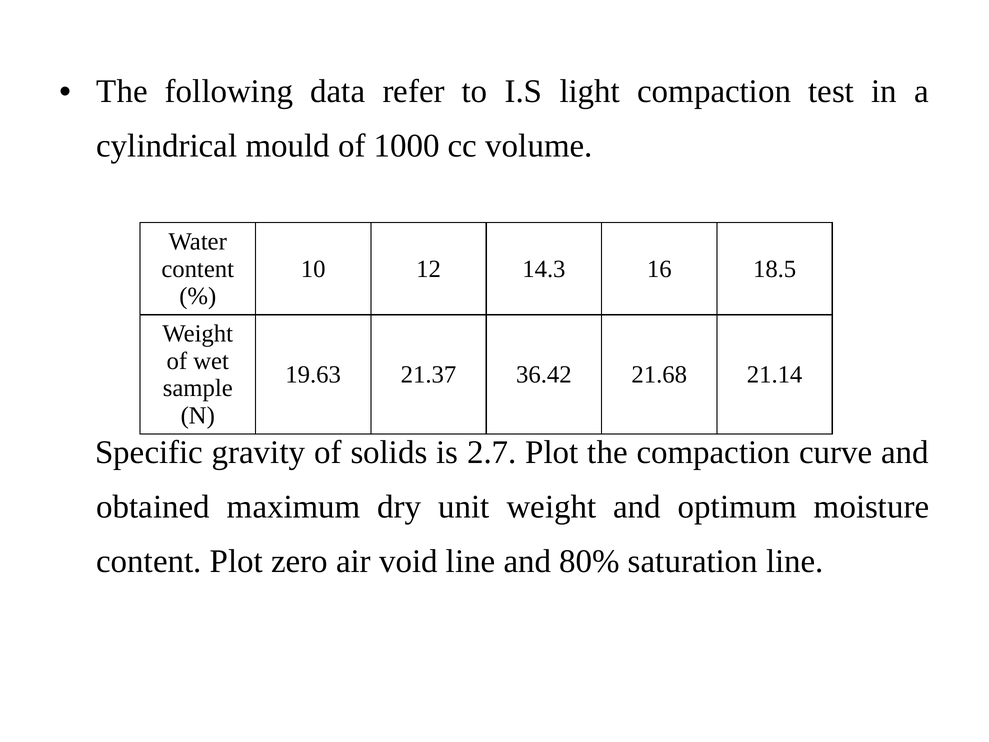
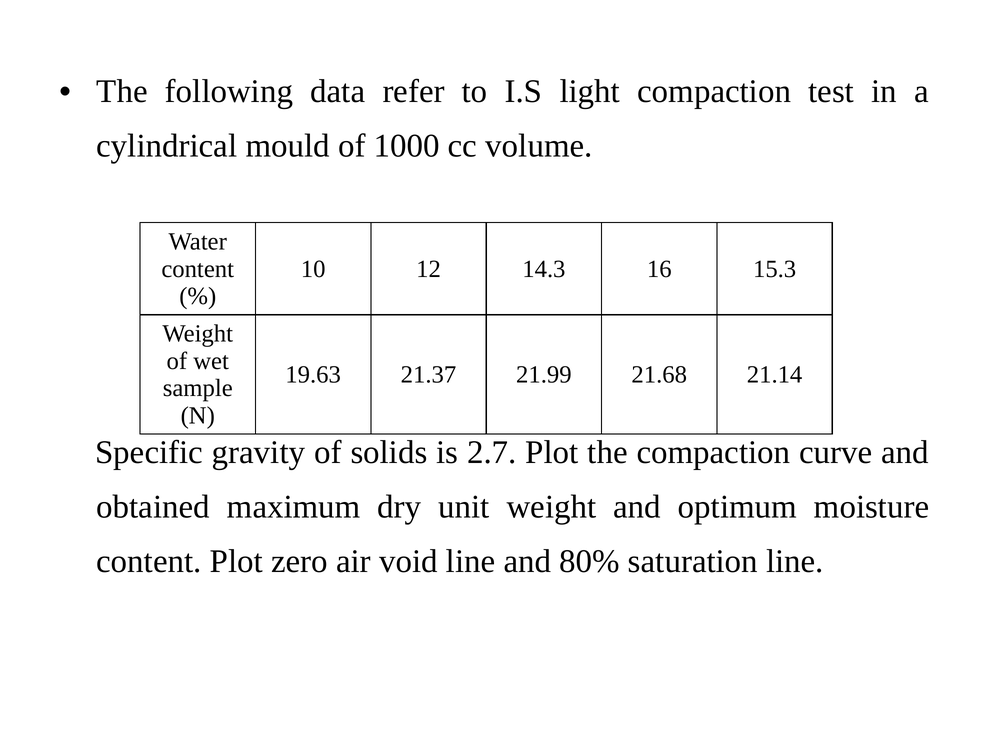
18.5: 18.5 -> 15.3 (775, 269)
36.42: 36.42 -> 21.99 (544, 375)
